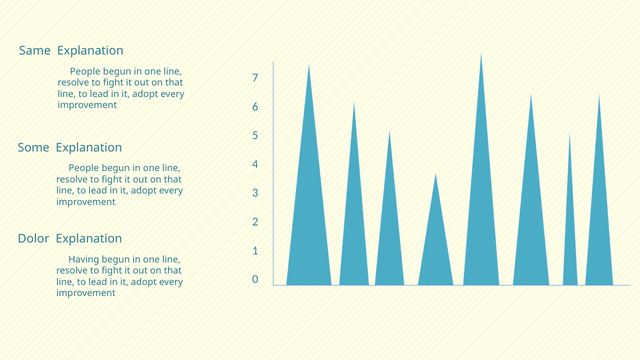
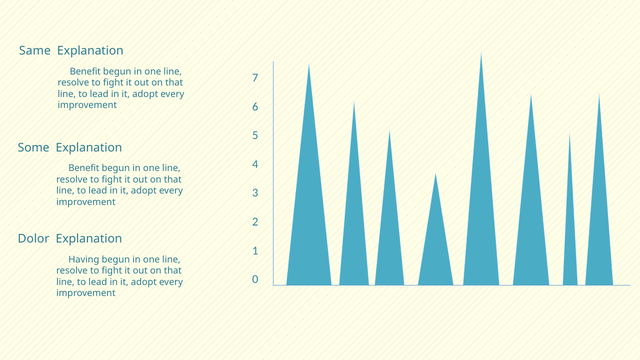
People: People -> Benefit (85, 72)
People: People -> Benefit (84, 168)
